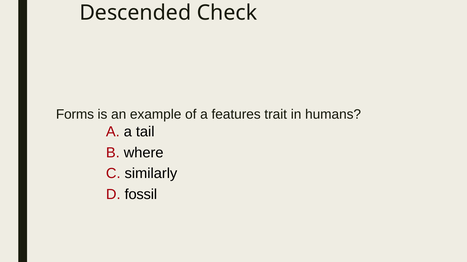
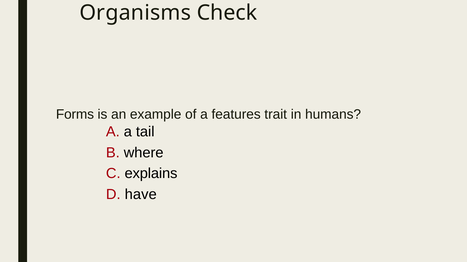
Descended: Descended -> Organisms (135, 13)
similarly: similarly -> explains (151, 174)
fossil: fossil -> have (141, 195)
